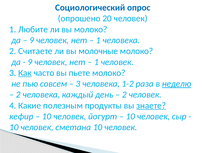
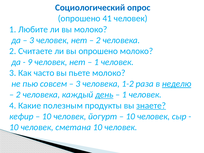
20: 20 -> 41 (107, 18)
9: 9 -> 3 (32, 40)
1: 1 -> 2 (98, 40)
вы молочные: молочные -> опрошено (98, 51)
Как underline: present -> none (25, 73)
день underline: none -> present (104, 95)
2: 2 -> 1 (124, 95)
